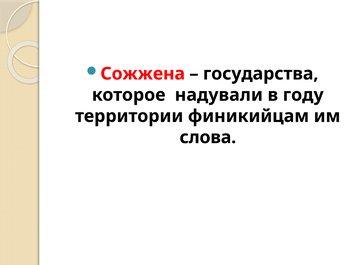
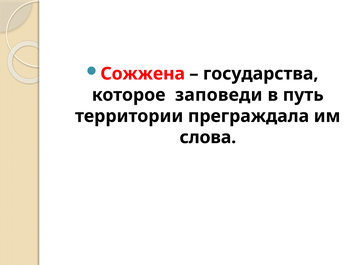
надували: надували -> заповеди (219, 95)
году: году -> путь (303, 95)
финикийцам: финикийцам -> преграждала (249, 116)
